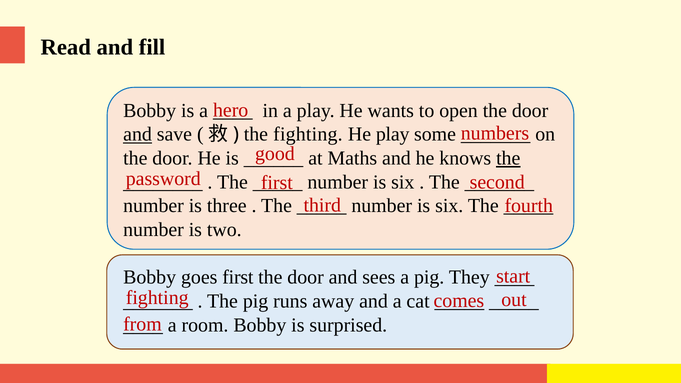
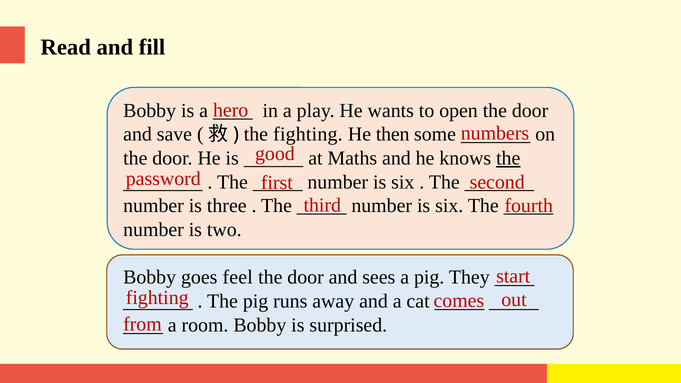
and underline: present -> none (138, 134)
He play: play -> then (393, 134)
goes first: first -> feel (238, 277)
